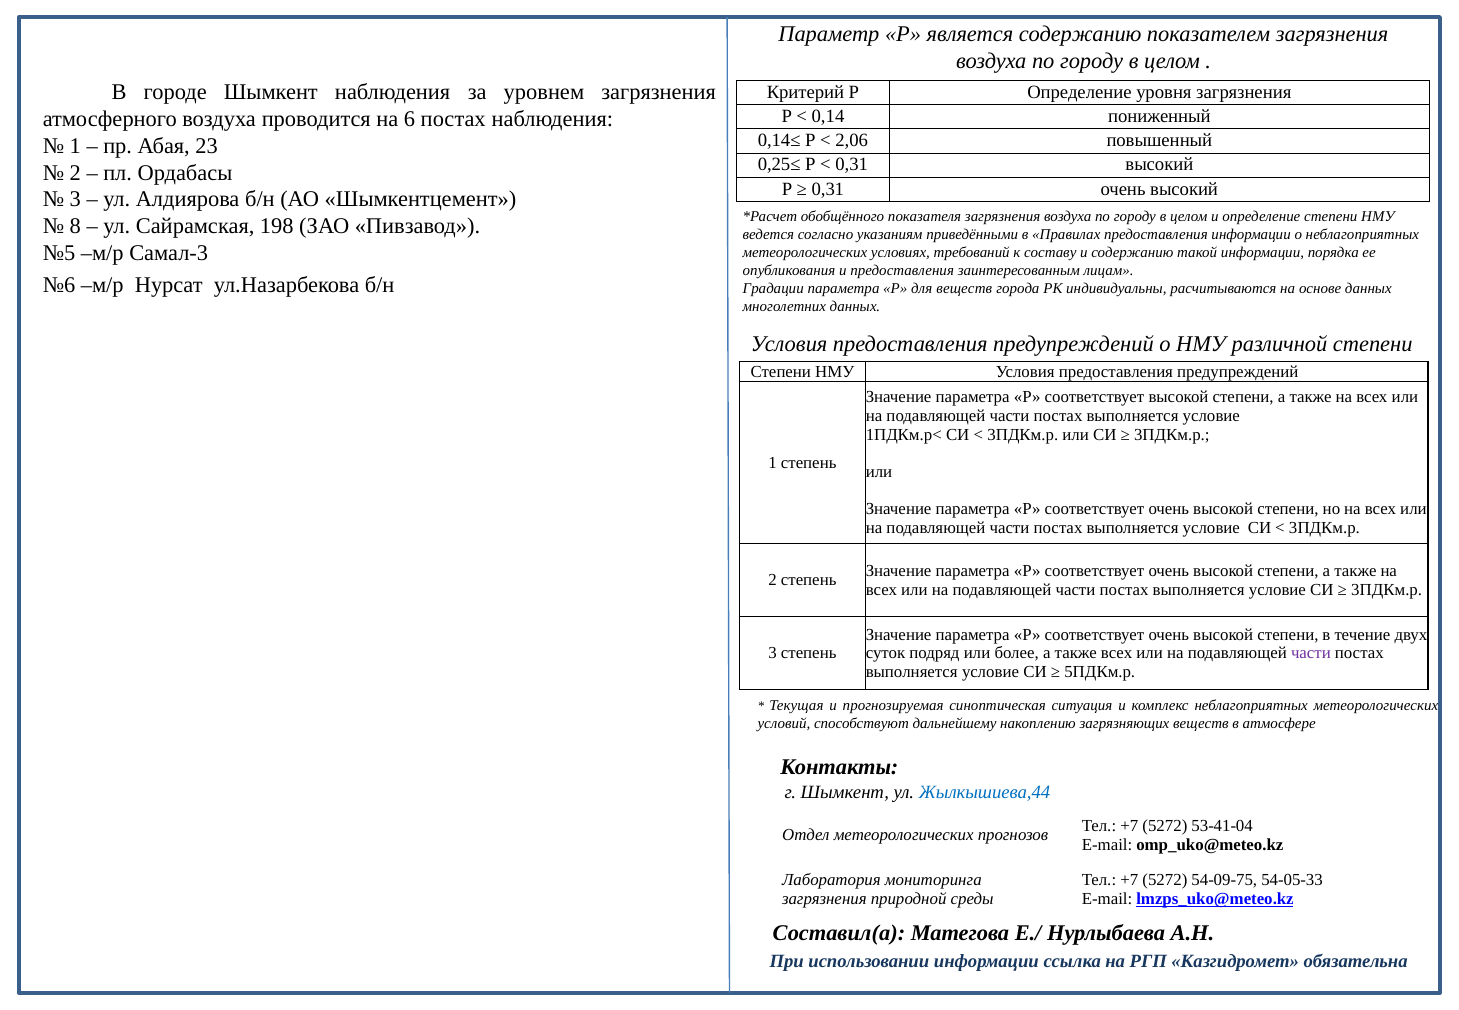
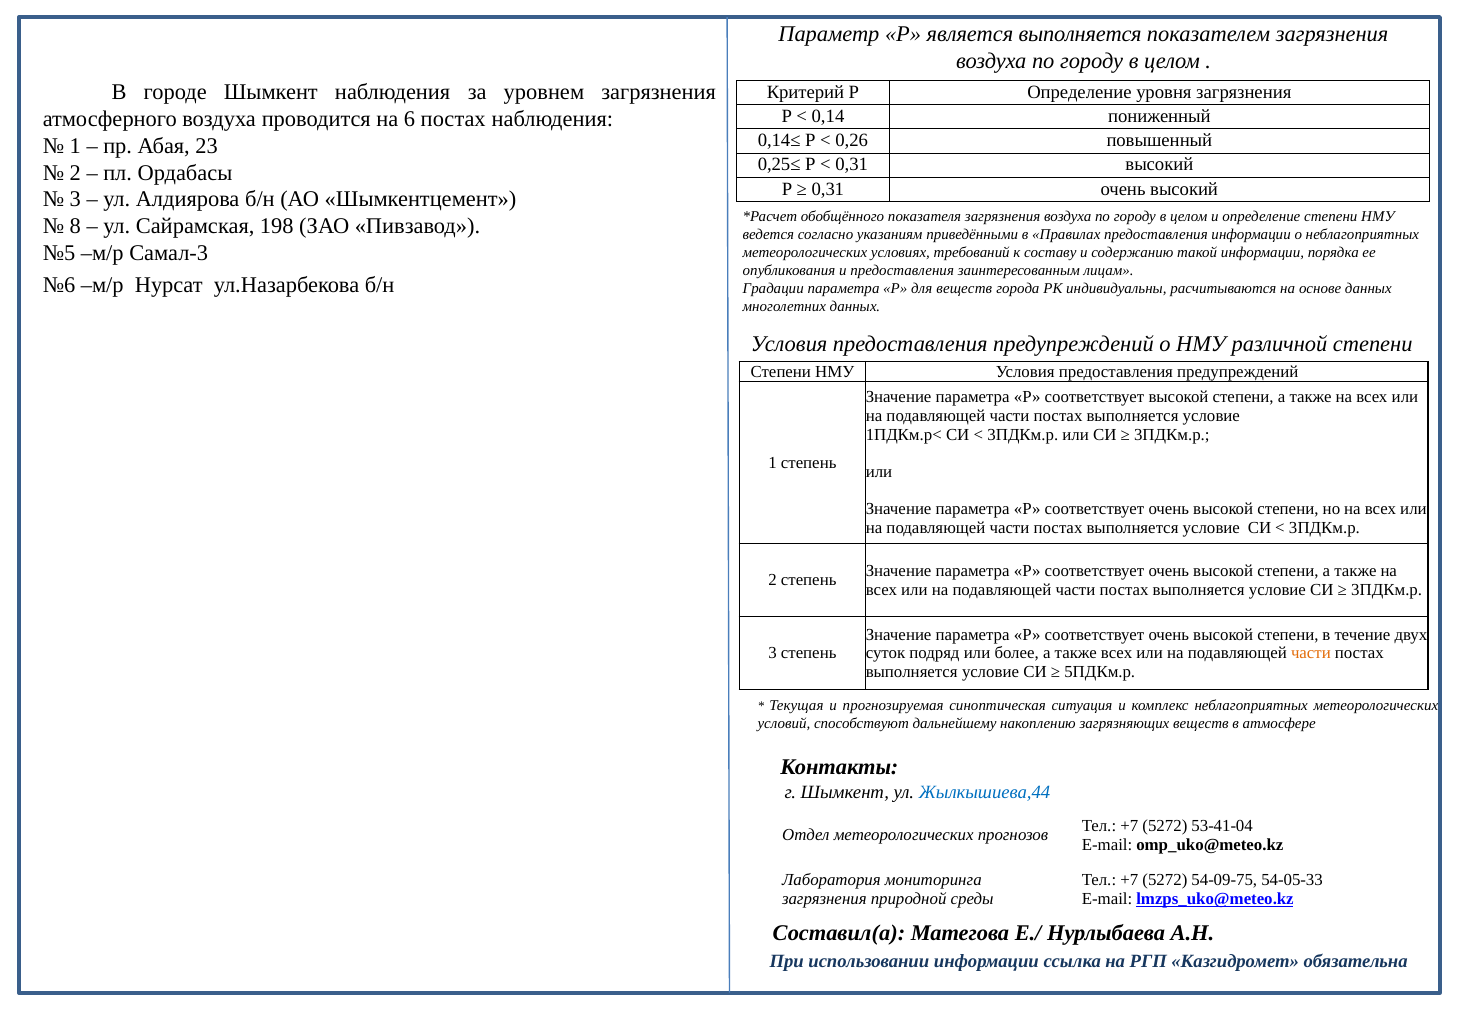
является содержанию: содержанию -> выполняется (1080, 34)
2,06: 2,06 -> 0,26 (852, 141)
части colour: purple -> orange (1311, 653)
